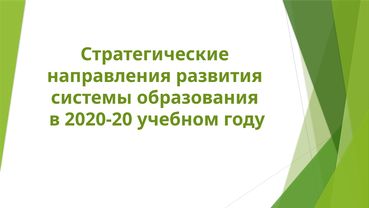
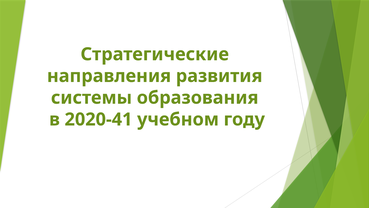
2020-20: 2020-20 -> 2020-41 (98, 119)
